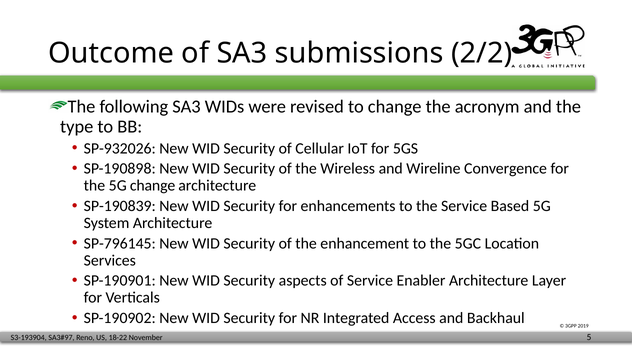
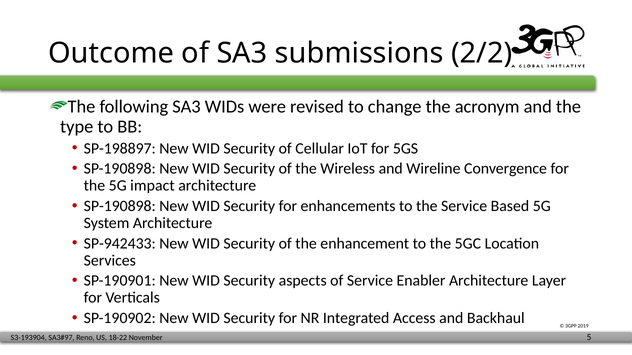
SP-932026: SP-932026 -> SP-198897 (120, 149)
5G change: change -> impact (152, 186)
SP-190839: SP-190839 -> SP-190898 (120, 206)
SP-796145: SP-796145 -> SP-942433 (120, 244)
